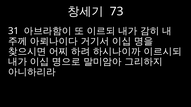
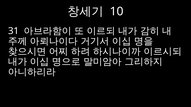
73: 73 -> 10 (117, 12)
